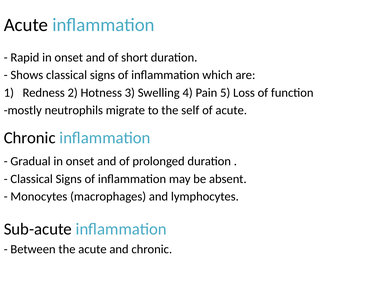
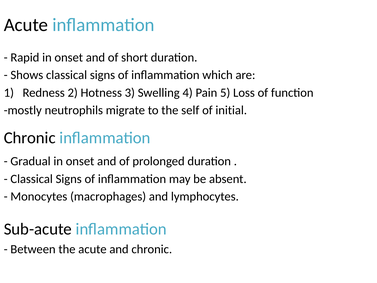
of acute: acute -> initial (231, 110)
